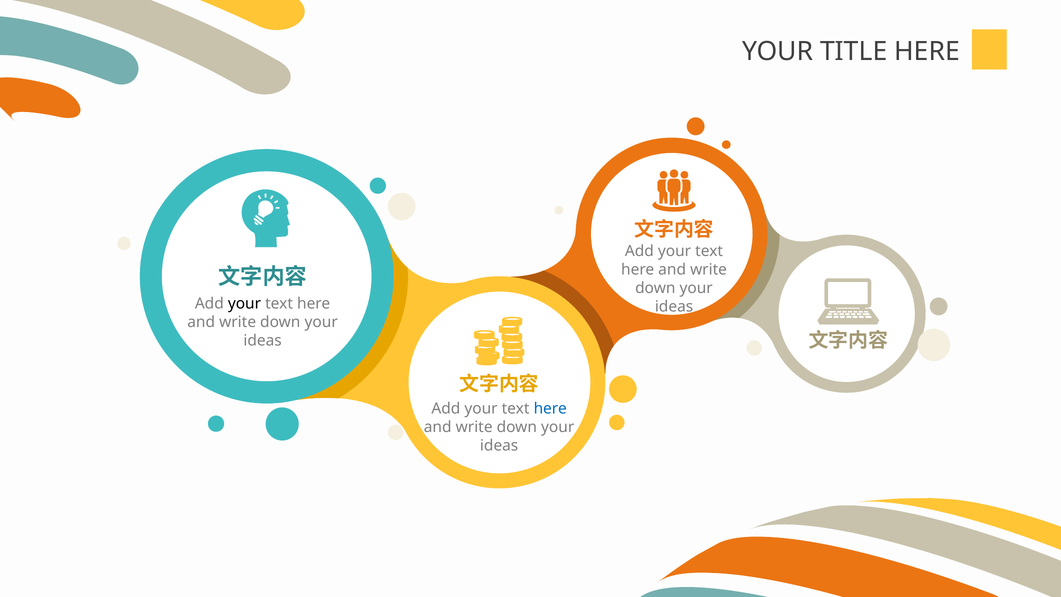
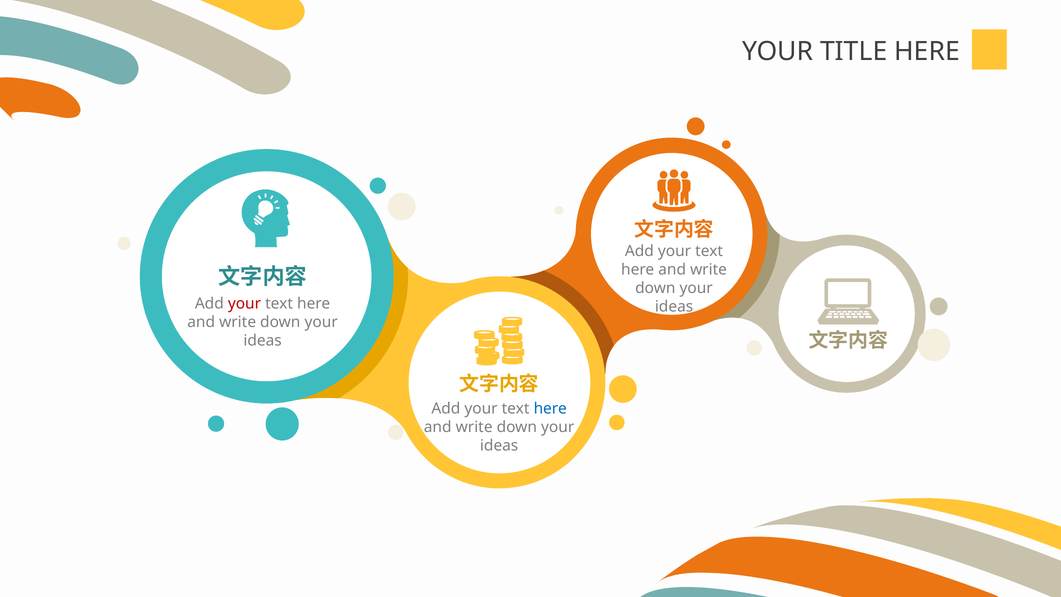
your colour: black -> red (244, 303)
